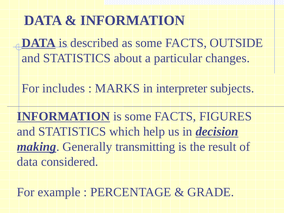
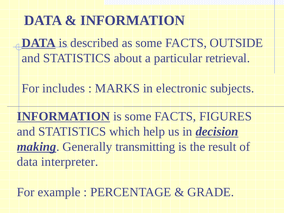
changes: changes -> retrieval (228, 58)
interpreter: interpreter -> electronic (182, 88)
considered: considered -> interpreter (70, 162)
